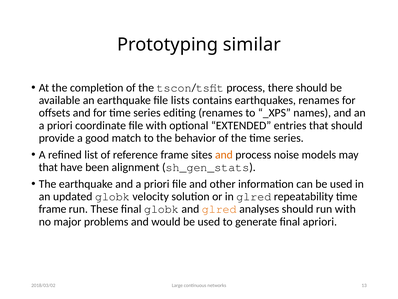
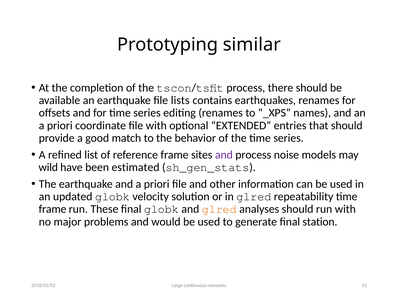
and colour: orange -> purple (224, 154)
that: that -> wild (48, 167)
alignment: alignment -> estimated (136, 167)
apriori: apriori -> station (320, 221)
